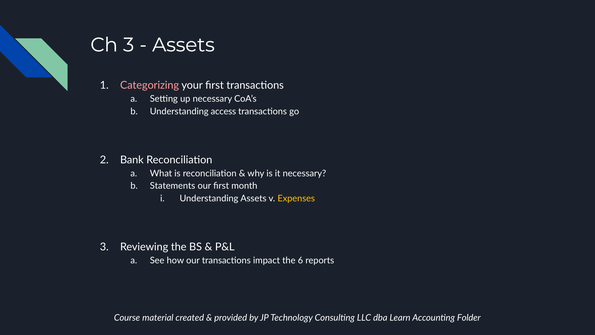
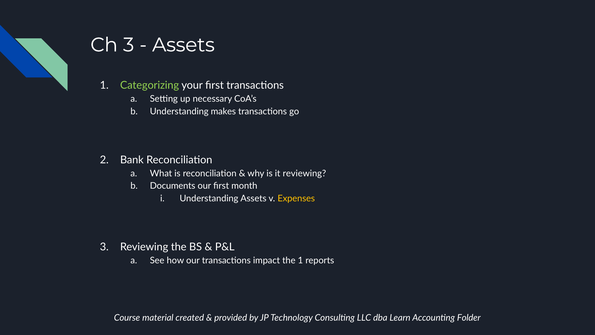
Categorizing colour: pink -> light green (150, 85)
access: access -> makes (223, 111)
it necessary: necessary -> reviewing (304, 173)
Statements: Statements -> Documents (173, 186)
the 6: 6 -> 1 (300, 260)
